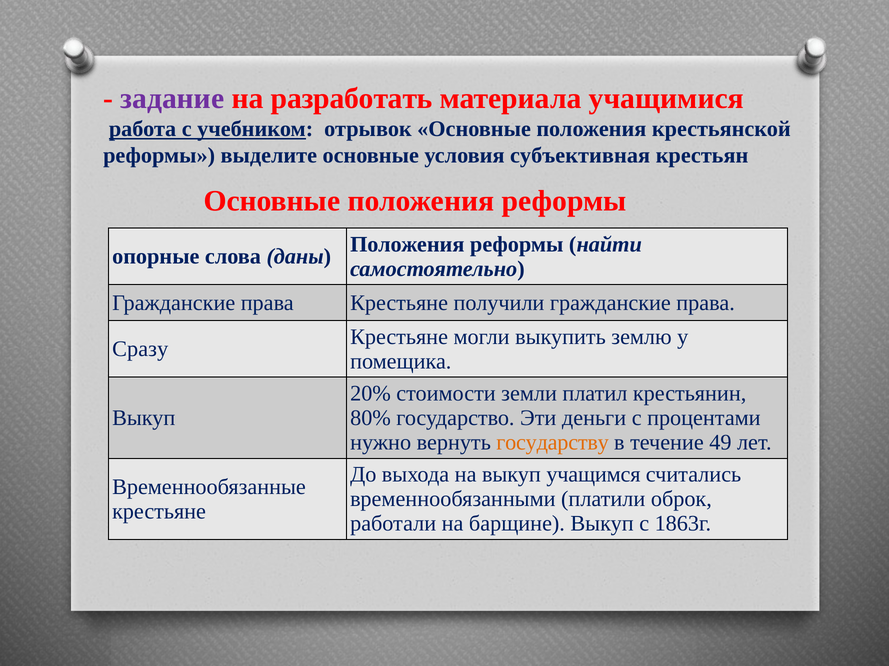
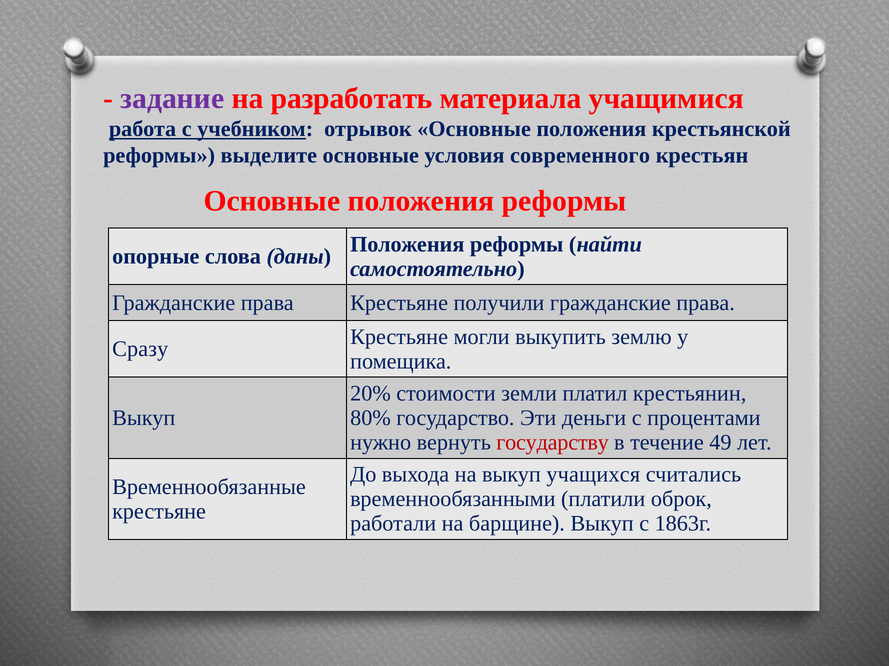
субъективная: субъективная -> современного (580, 156)
государству colour: orange -> red (553, 443)
учащимся: учащимся -> учащихся (593, 475)
